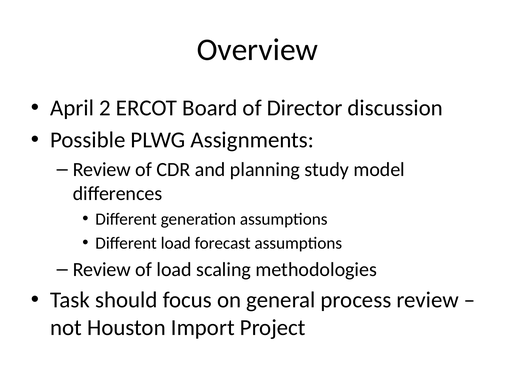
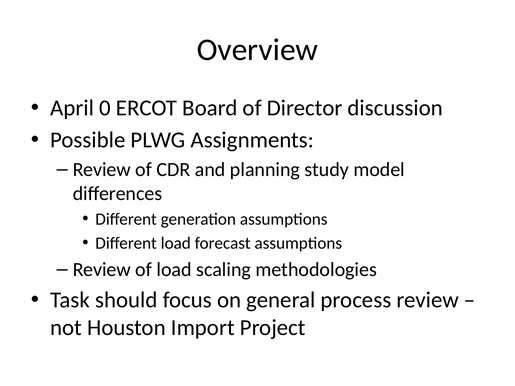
2: 2 -> 0 (105, 108)
